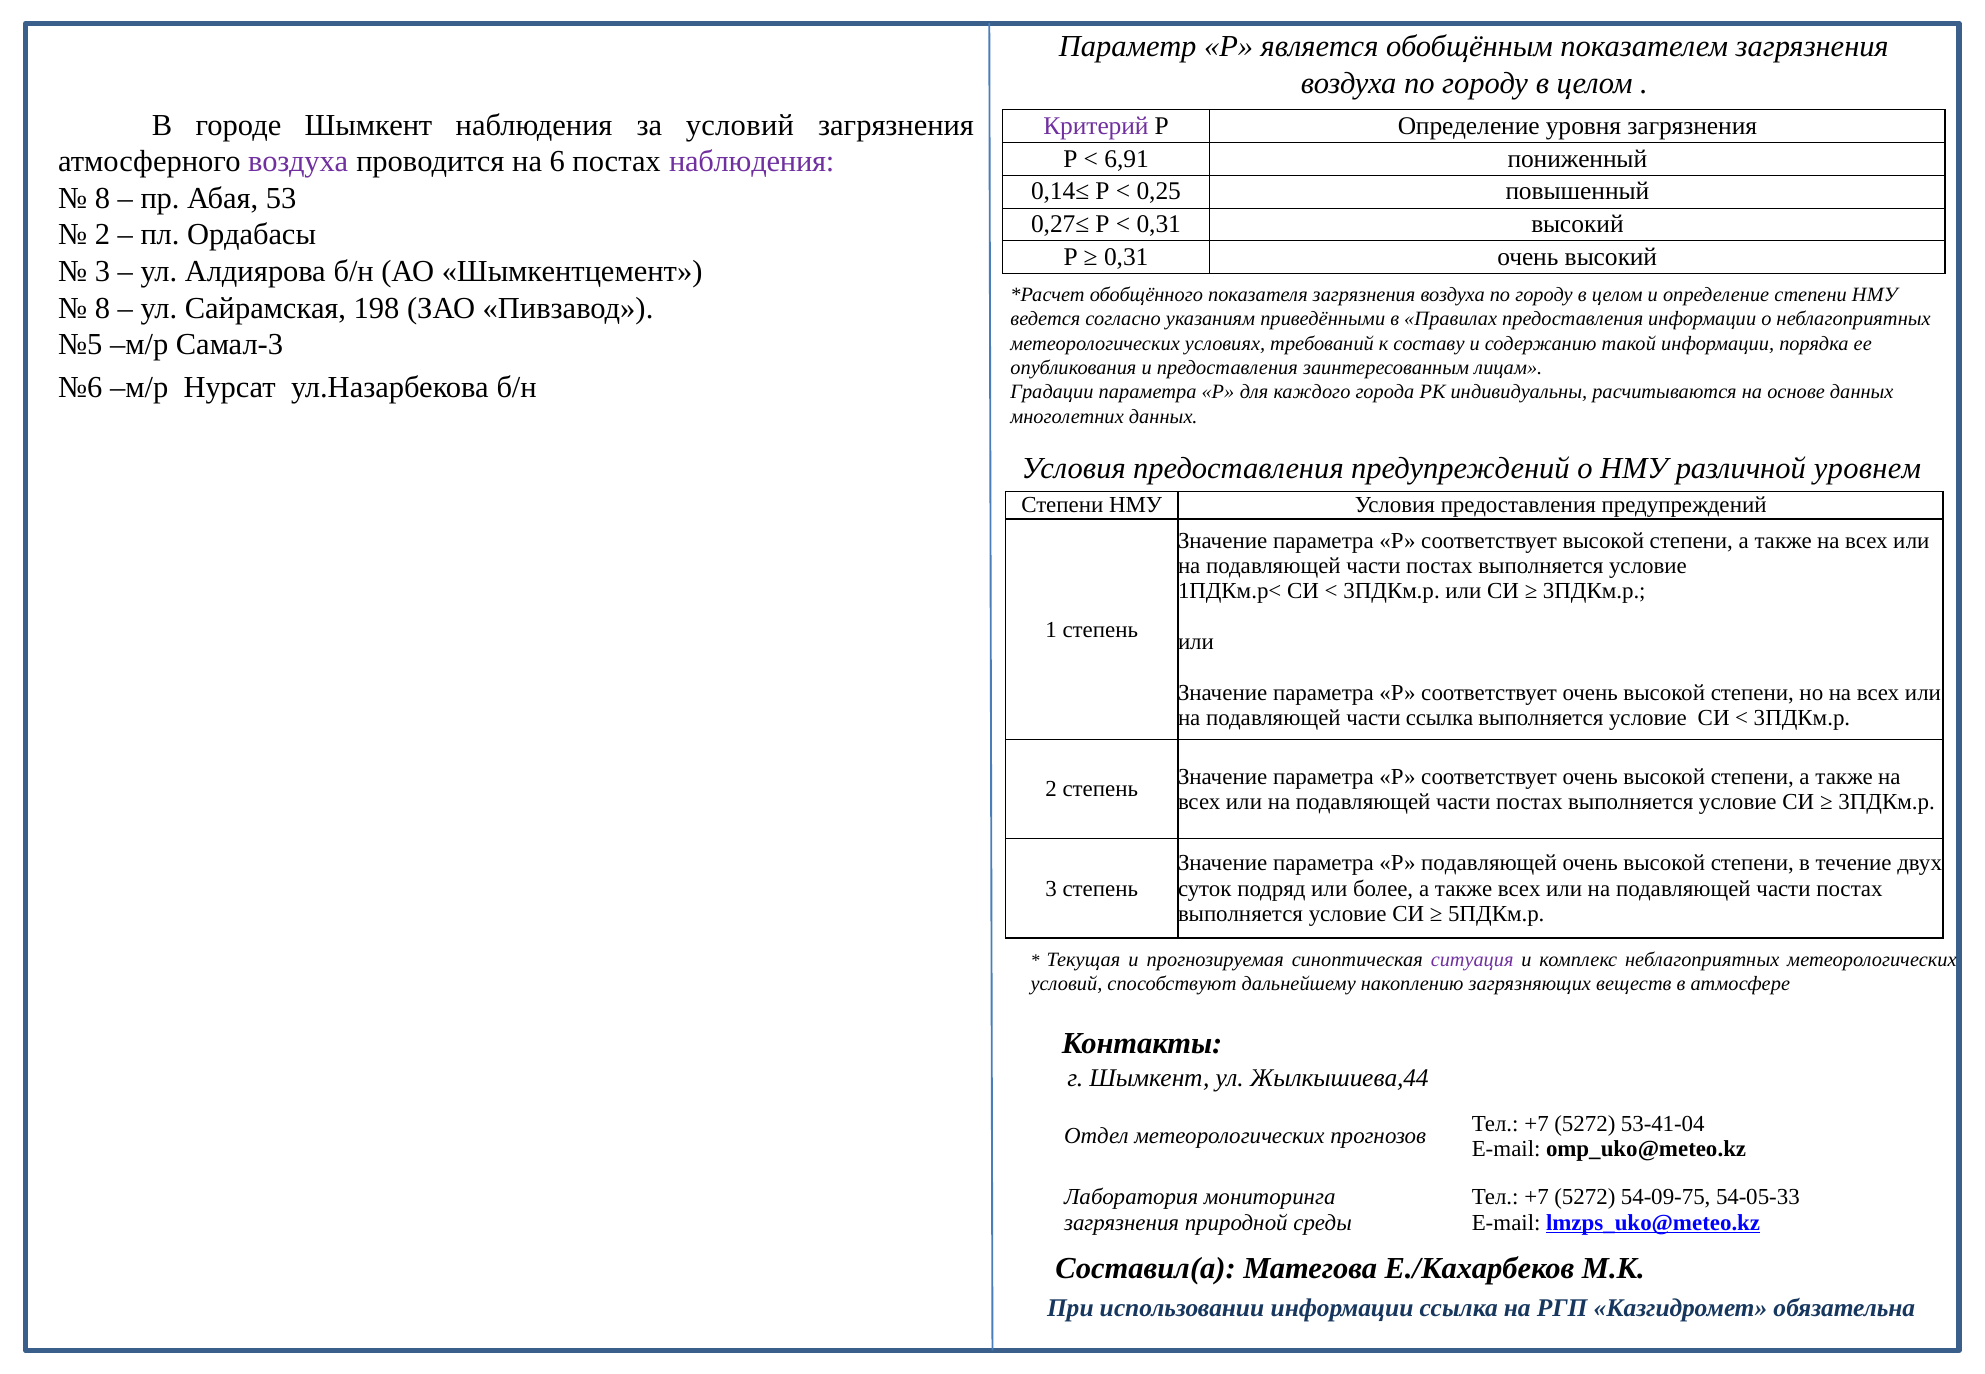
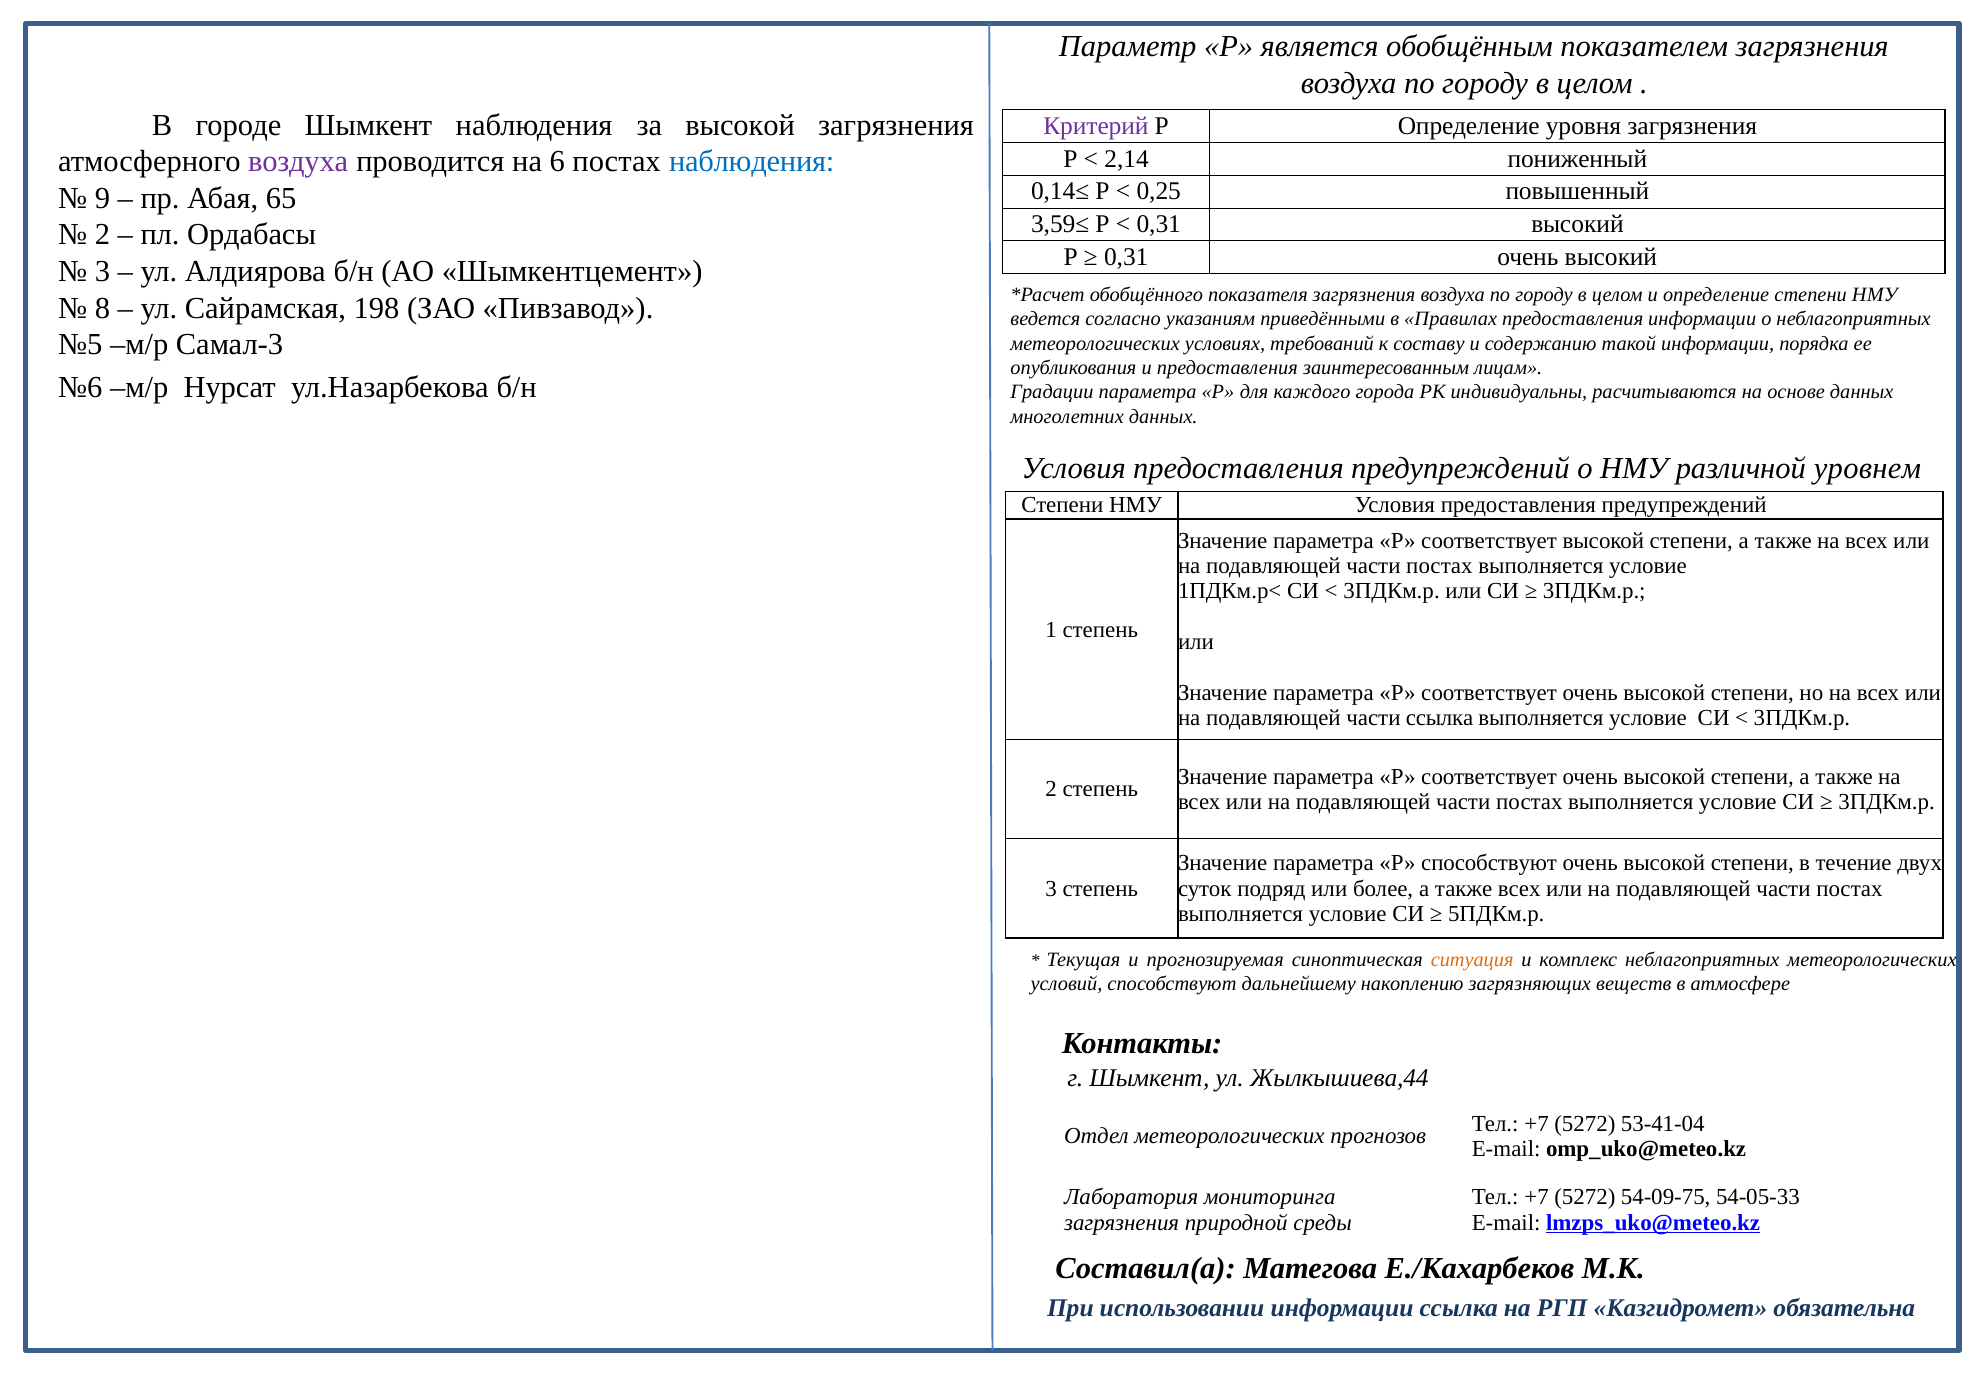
за условий: условий -> высокой (740, 125)
6,91: 6,91 -> 2,14 (1127, 159)
наблюдения colour: purple -> blue (752, 162)
8: 8 -> 9 (102, 198)
53: 53 -> 65 (281, 198)
0,27≤: 0,27≤ -> 3,59≤ (1060, 224)
Р подавляющей: подавляющей -> способствуют (1489, 863)
ситуация colour: purple -> orange (1472, 960)
